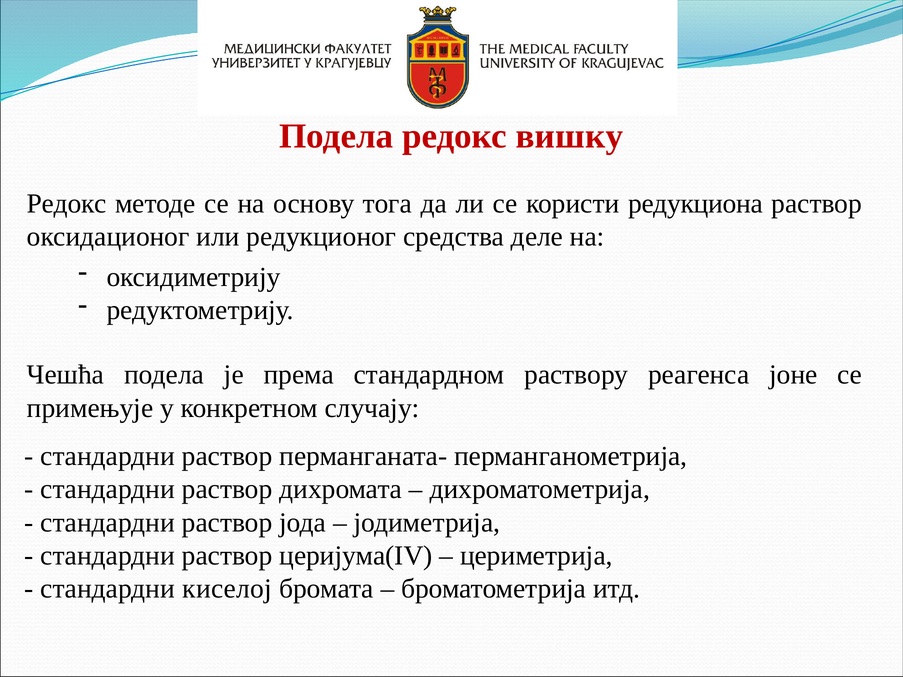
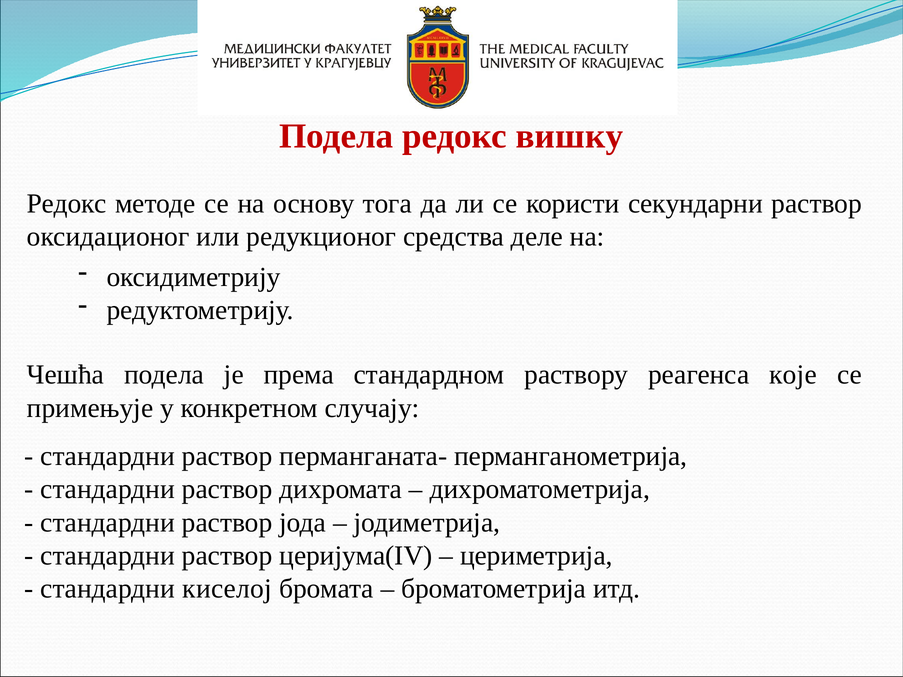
редукциона: редукциона -> секундарни (695, 203)
јоне: јоне -> које (793, 375)
